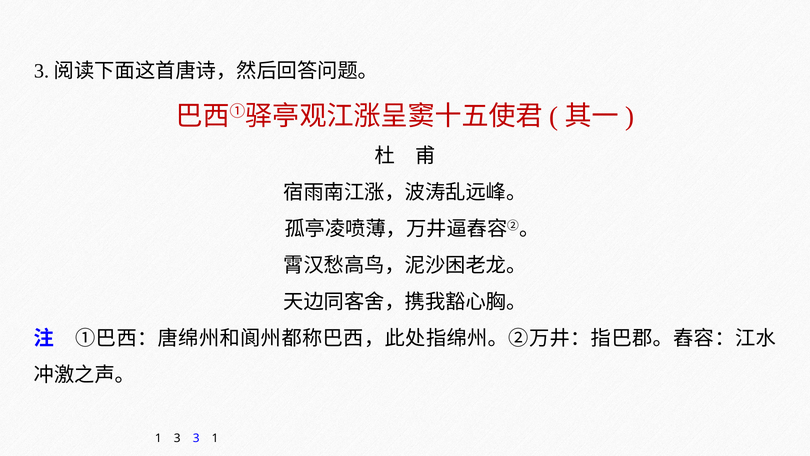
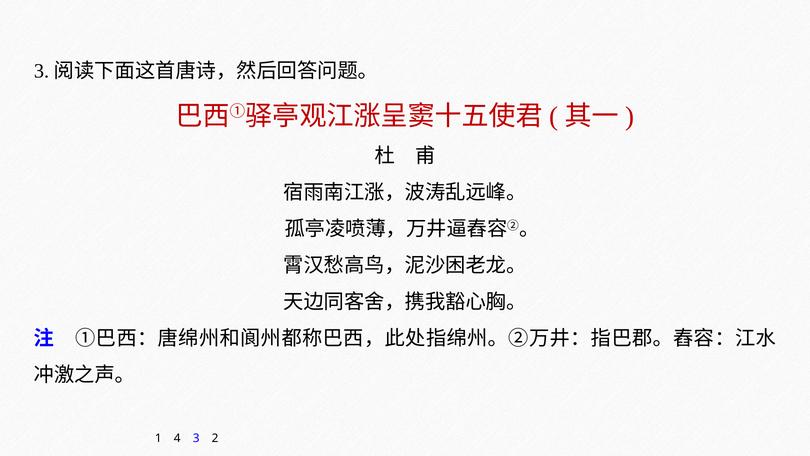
1 3: 3 -> 4 (177, 438)
3 1: 1 -> 2 (215, 438)
